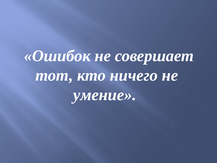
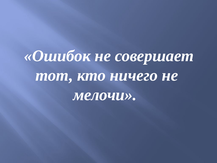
умение: умение -> мелочи (105, 95)
